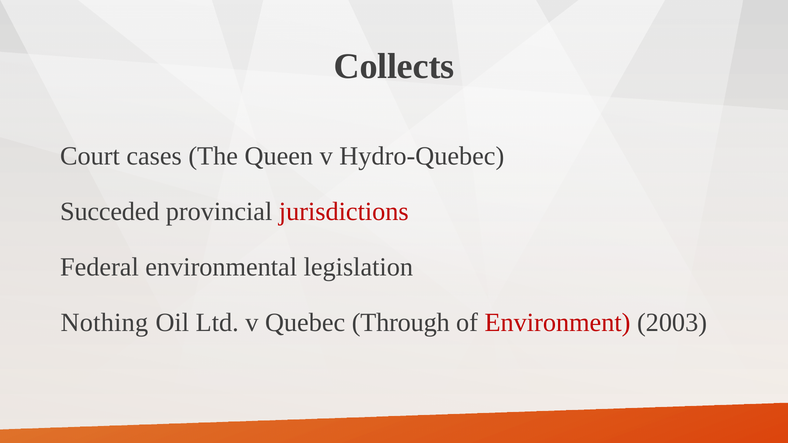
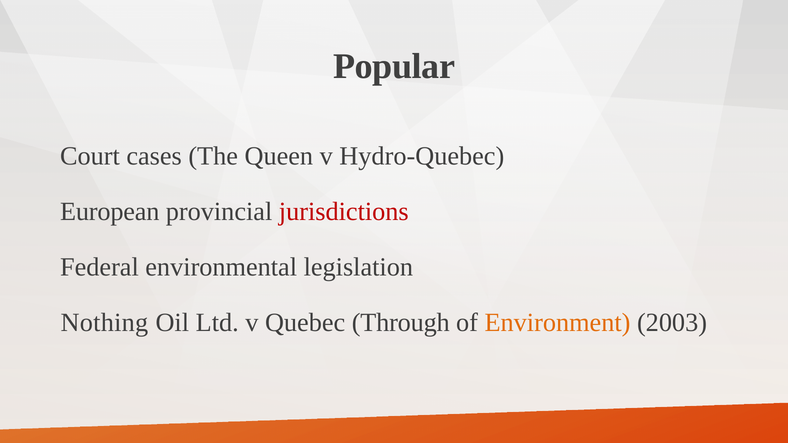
Collects: Collects -> Popular (394, 66)
Succeded: Succeded -> European (110, 212)
Environment colour: red -> orange (557, 323)
